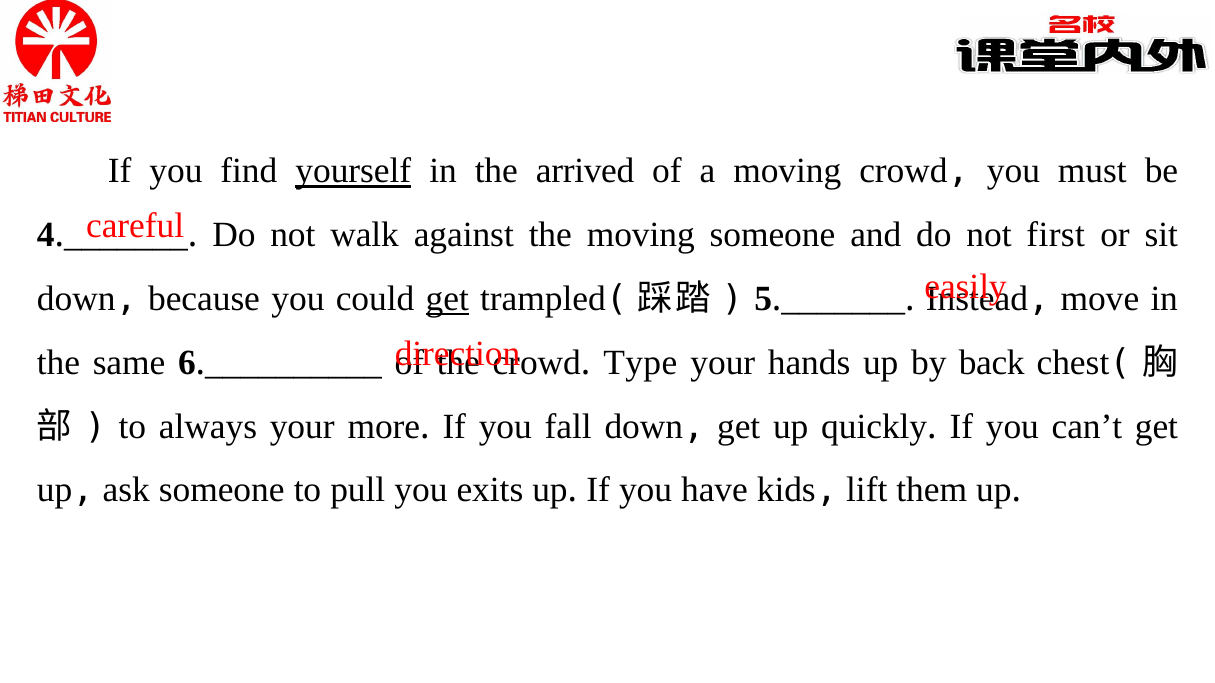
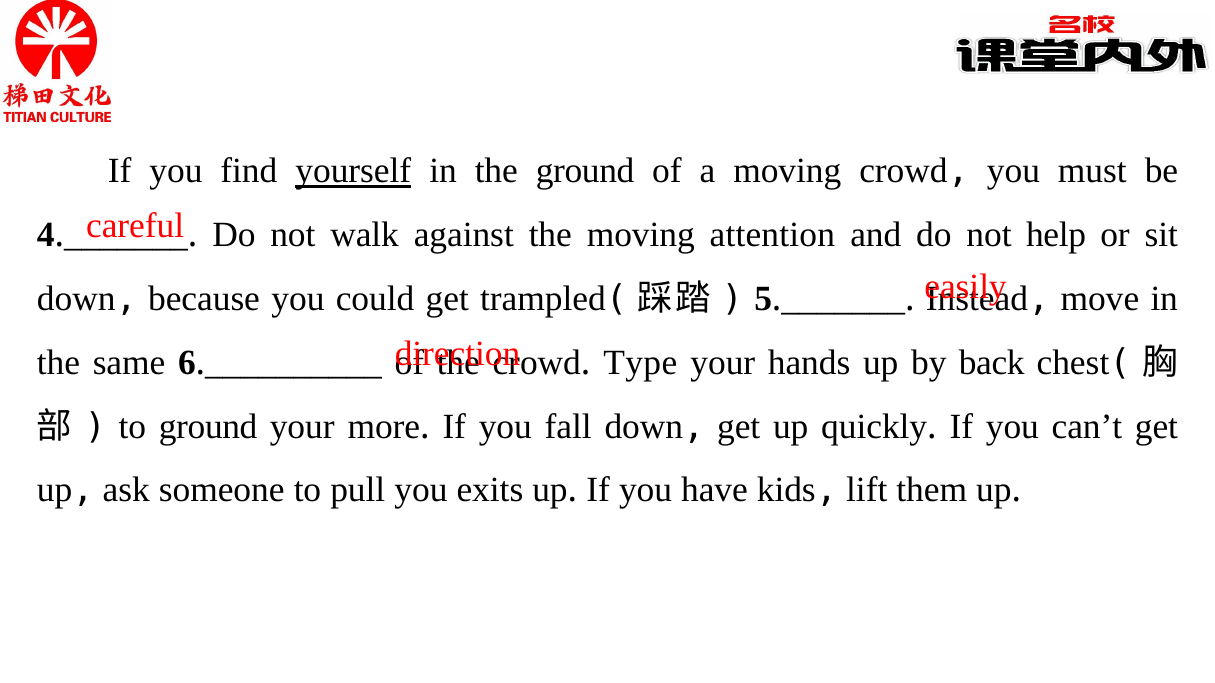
the arrived: arrived -> ground (585, 171)
moving someone: someone -> attention (772, 235)
first: first -> help (1056, 235)
get underline: present -> none (447, 299)
to always: always -> ground (208, 427)
